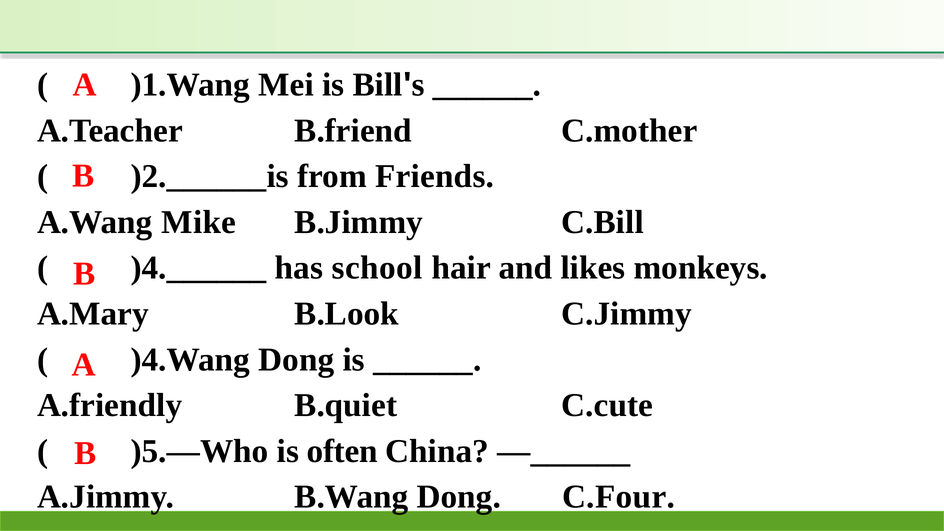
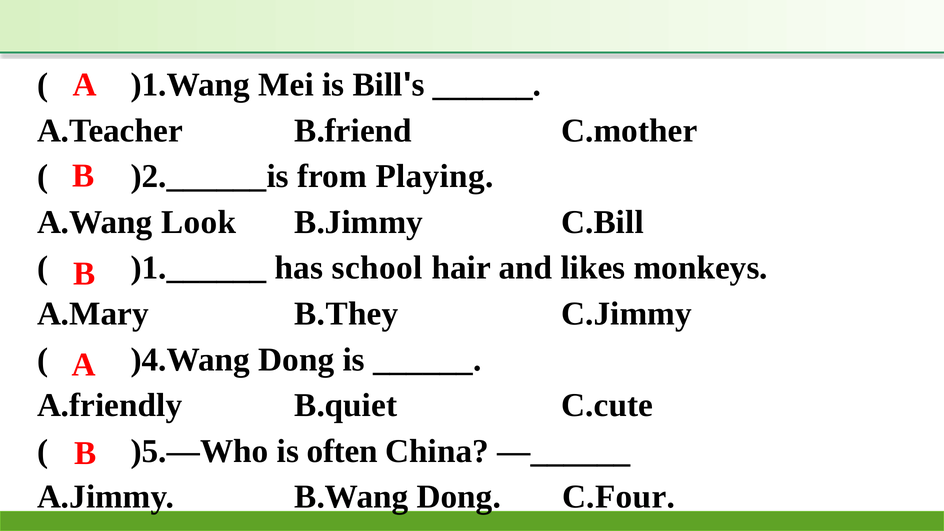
Friends: Friends -> Playing (435, 176)
Mike: Mike -> Look (199, 222)
)4.______: )4.______ -> )1.______ (199, 268)
B.Look: B.Look -> B.They (347, 314)
